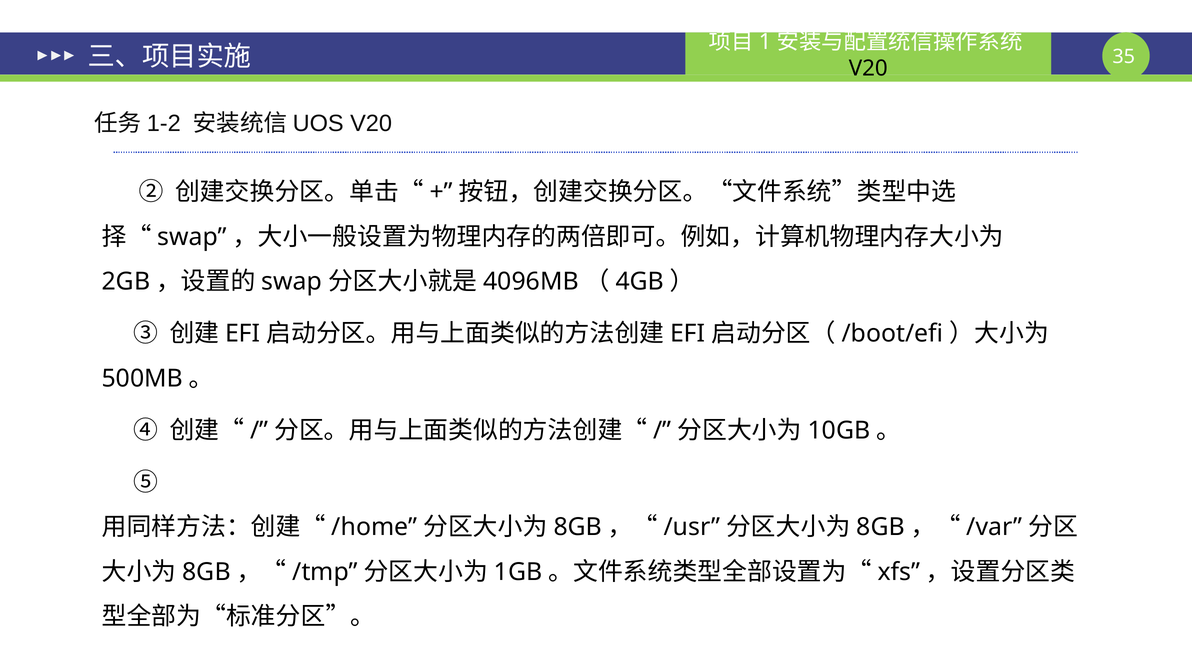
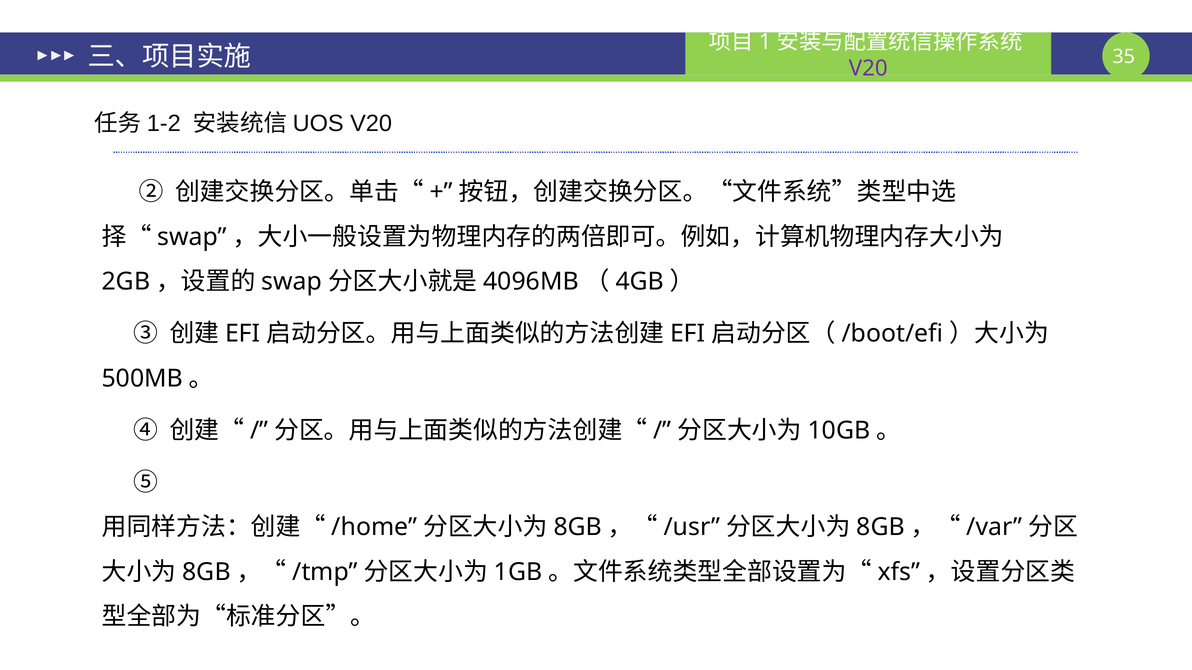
V20 colour: black -> purple (868, 69)
